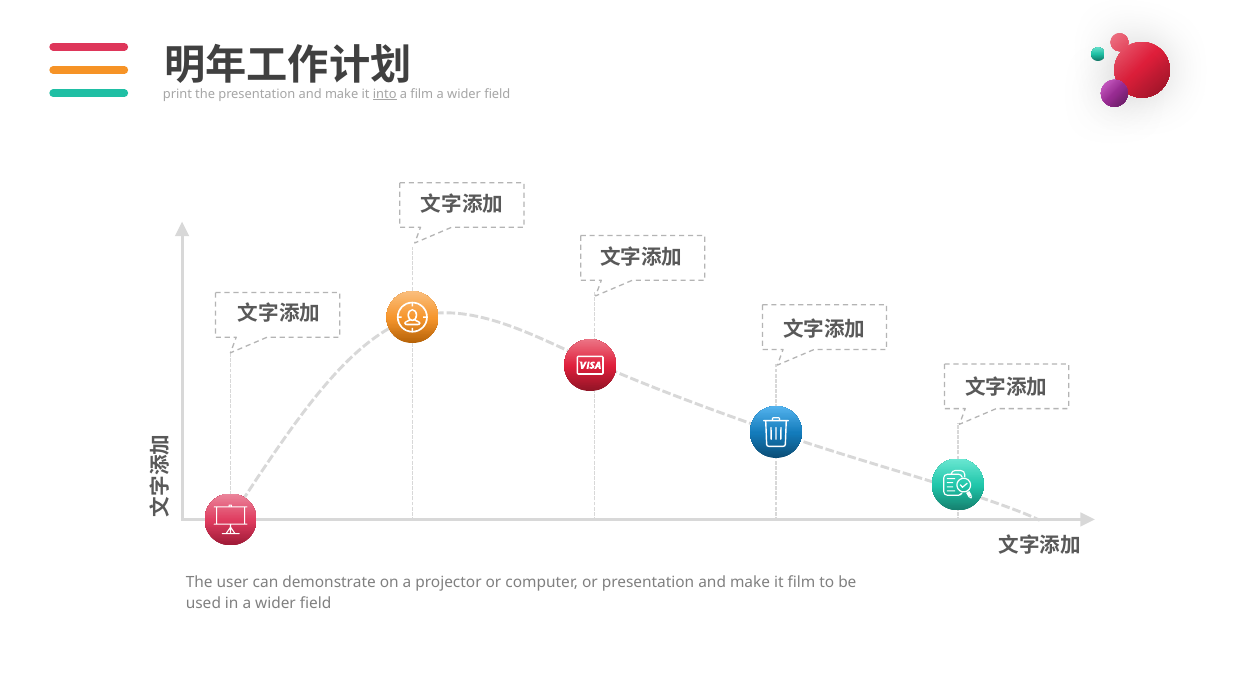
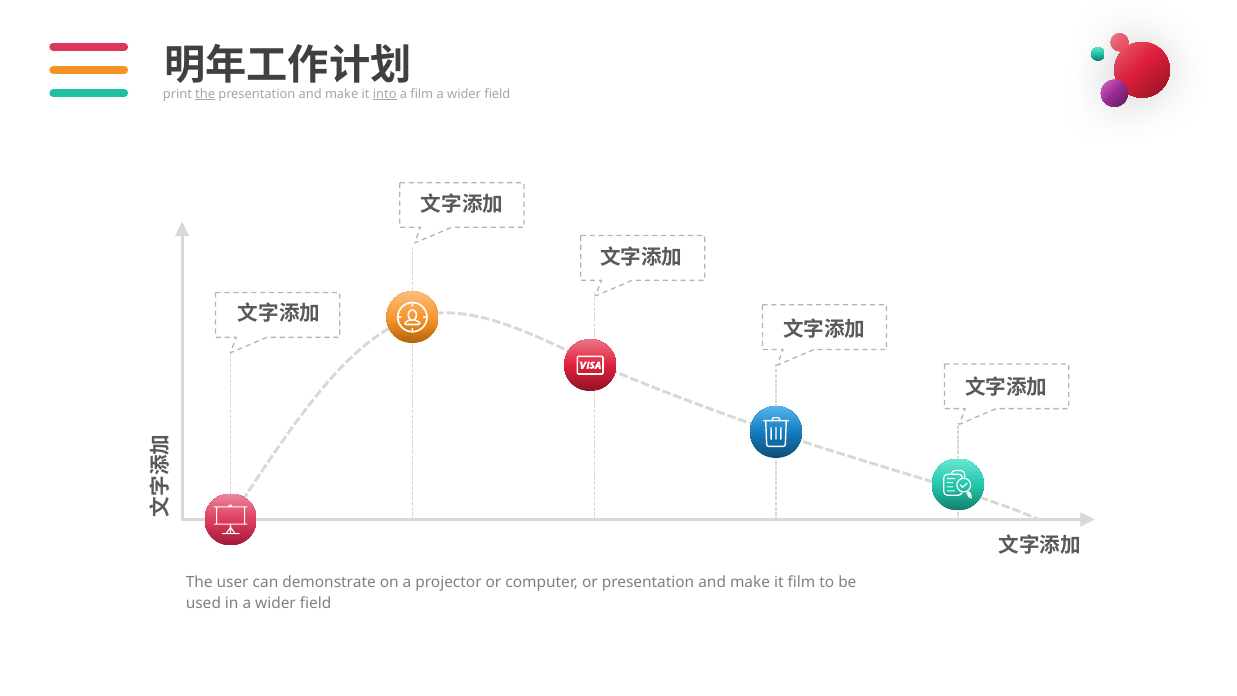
the underline: none -> present (205, 94)
